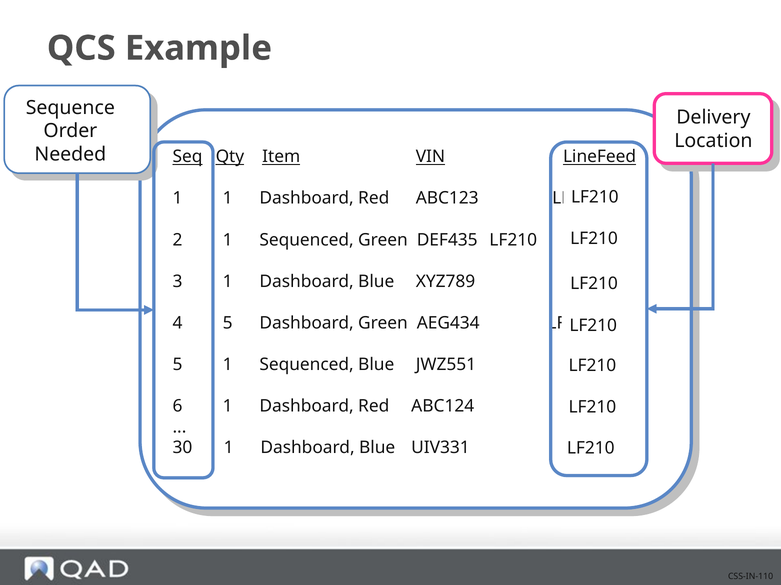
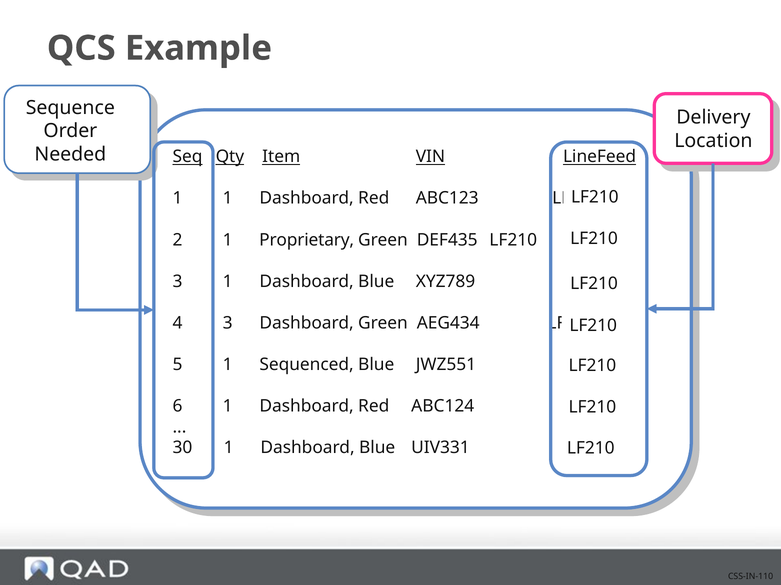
2 1 Sequenced: Sequenced -> Proprietary (307, 240)
4 5: 5 -> 3 (228, 323)
